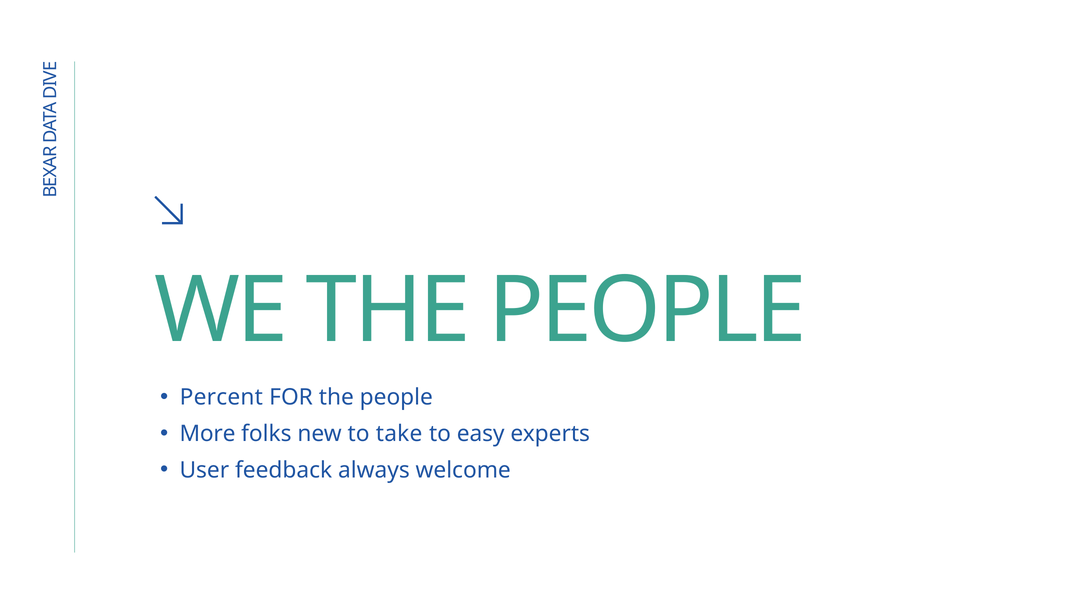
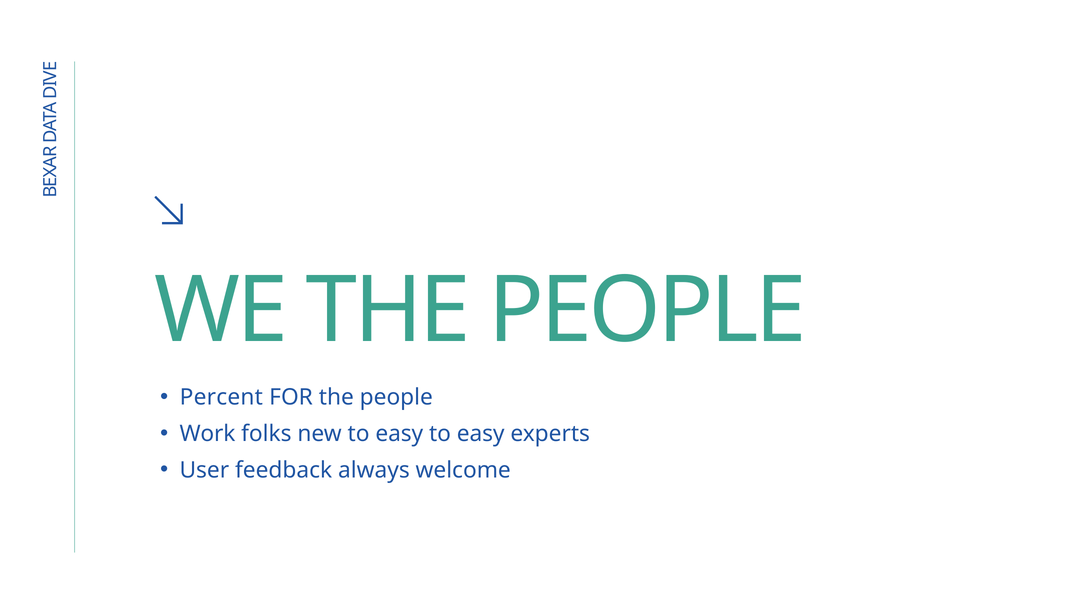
More: More -> Work (207, 434)
new to take: take -> easy (399, 434)
